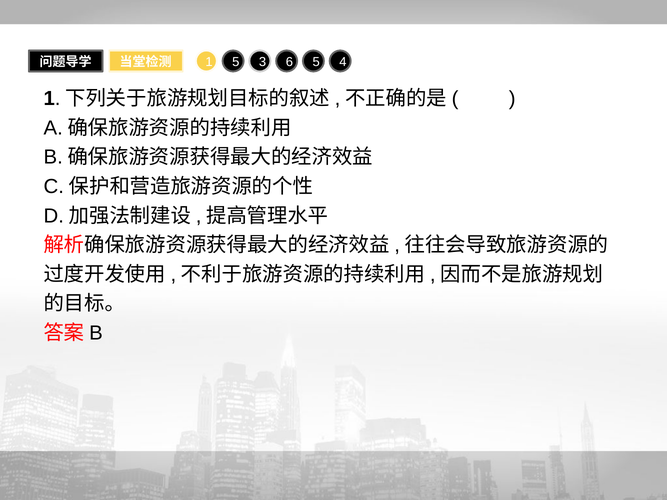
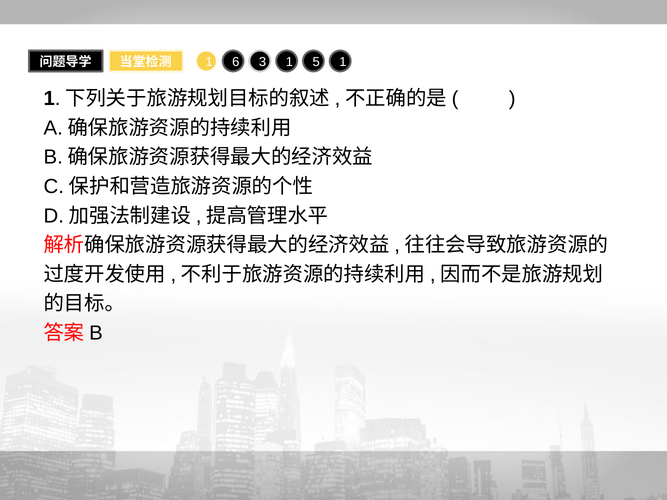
1 5: 5 -> 6 (236, 62)
3 6: 6 -> 1 (289, 62)
5 4: 4 -> 1 (343, 62)
